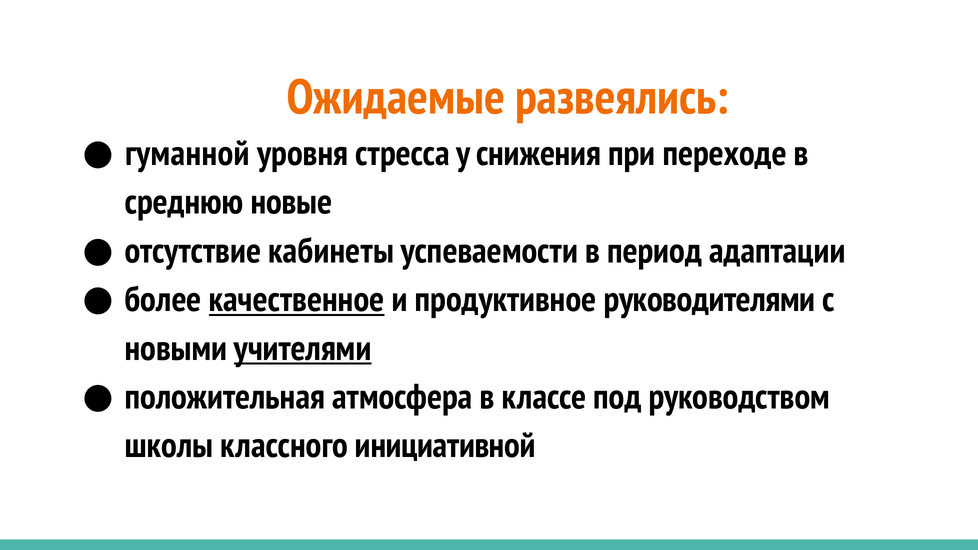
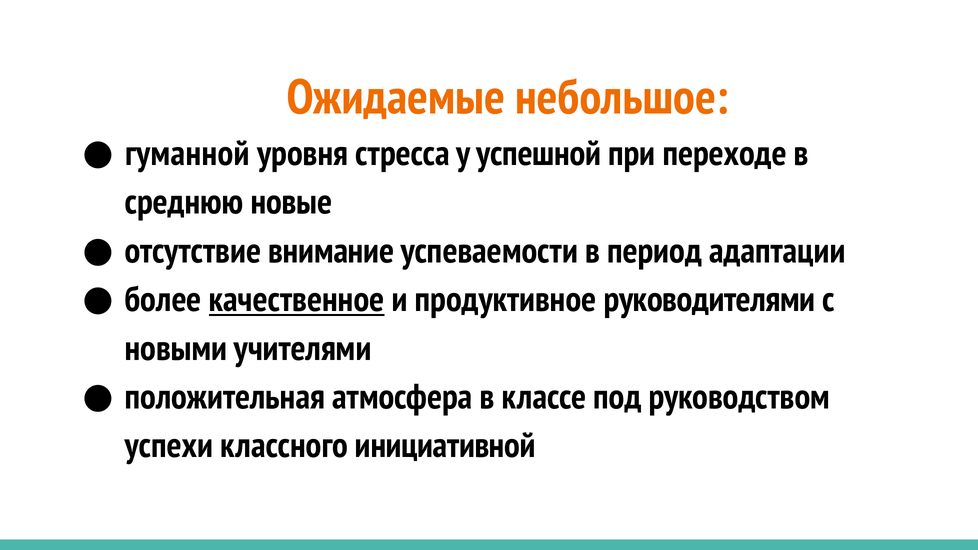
развеялись: развеялись -> небольшое (622, 98)
снижения: снижения -> успешной (539, 154)
кабинеты: кабинеты -> внимание (331, 251)
учителями underline: present -> none (303, 348)
школы: школы -> успехи (169, 446)
